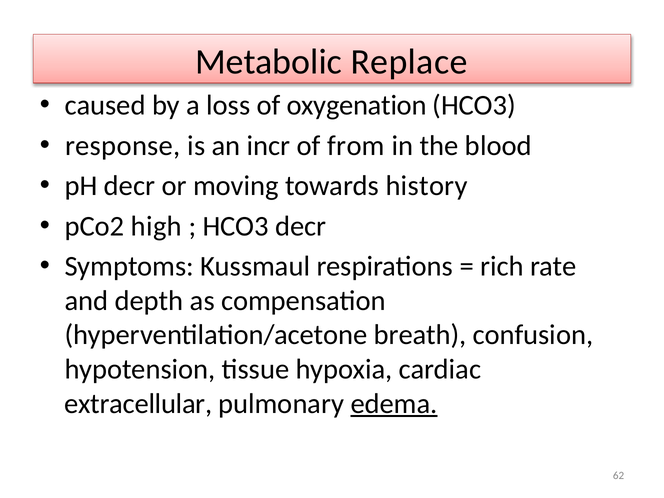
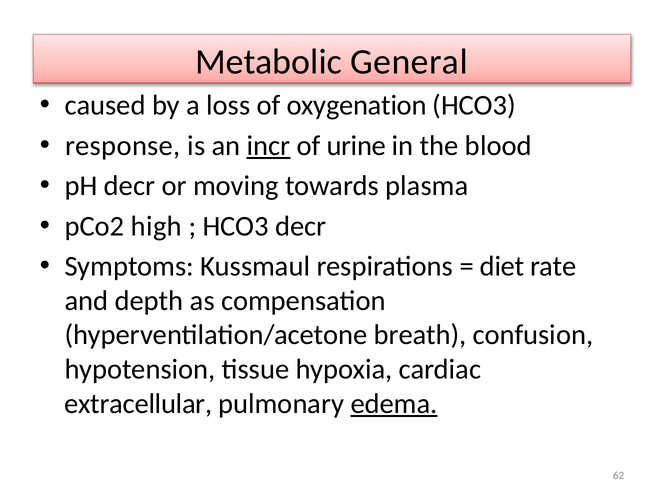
Replace: Replace -> General (409, 62)
incr underline: none -> present (269, 146)
from: from -> urine (356, 146)
history: history -> plasma (427, 186)
rich: rich -> diet (502, 266)
